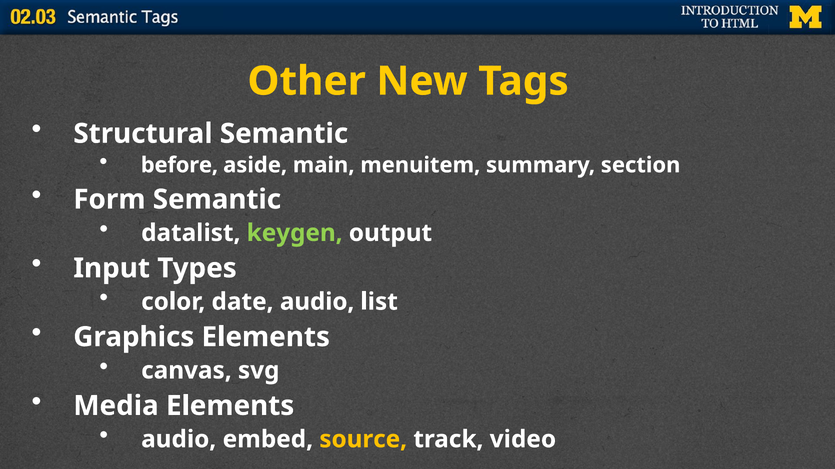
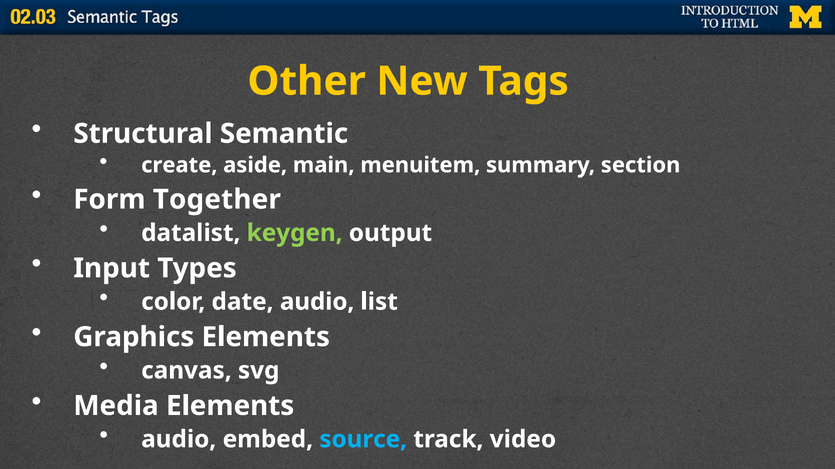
before: before -> create (179, 165)
Form Semantic: Semantic -> Together (217, 200)
source colour: yellow -> light blue (363, 440)
